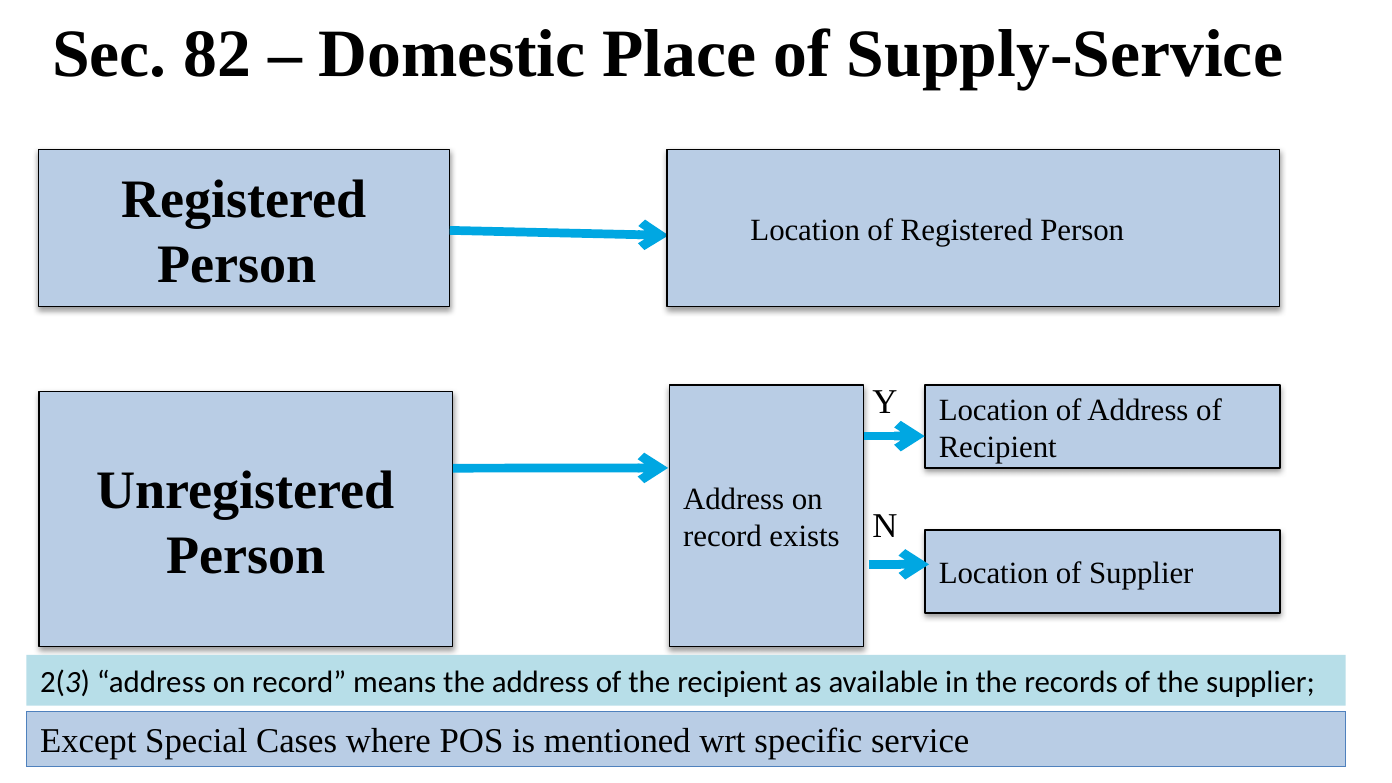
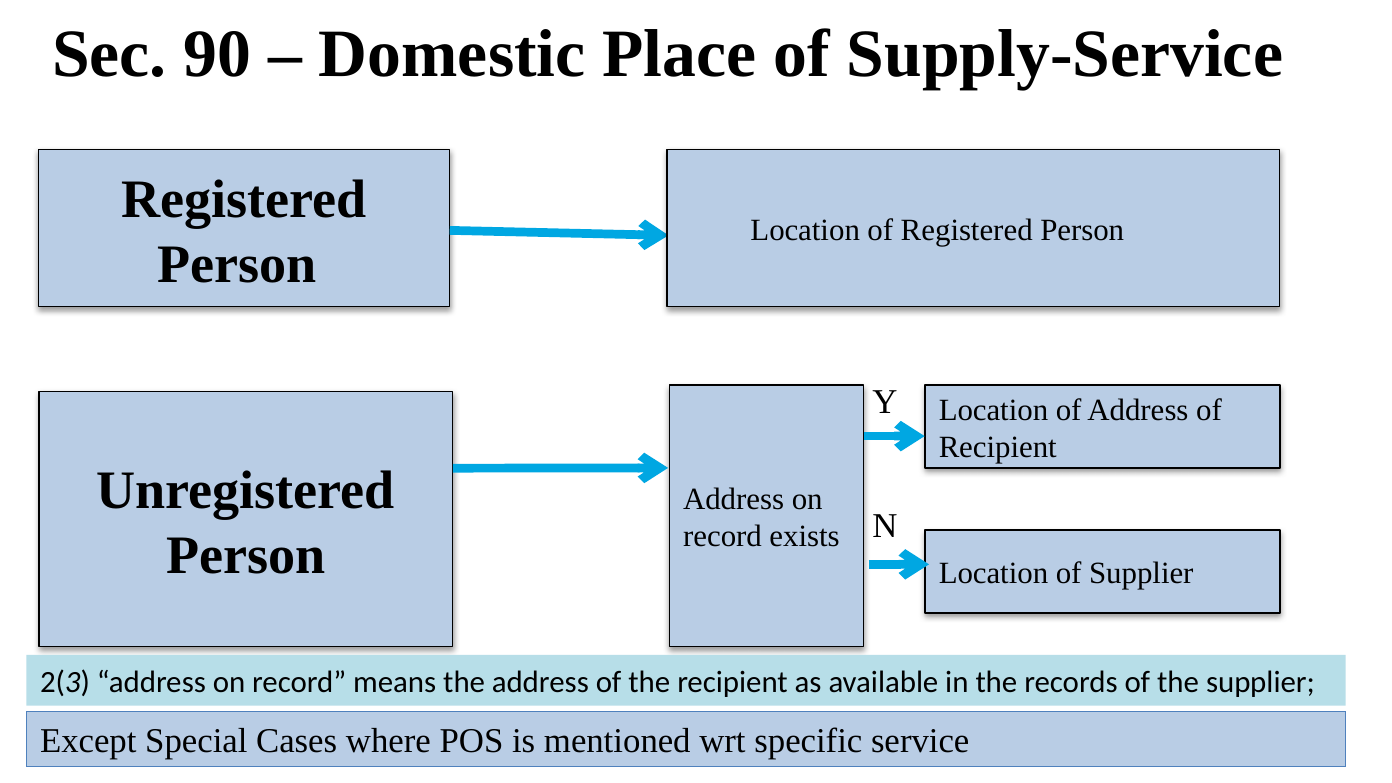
82: 82 -> 90 (217, 54)
